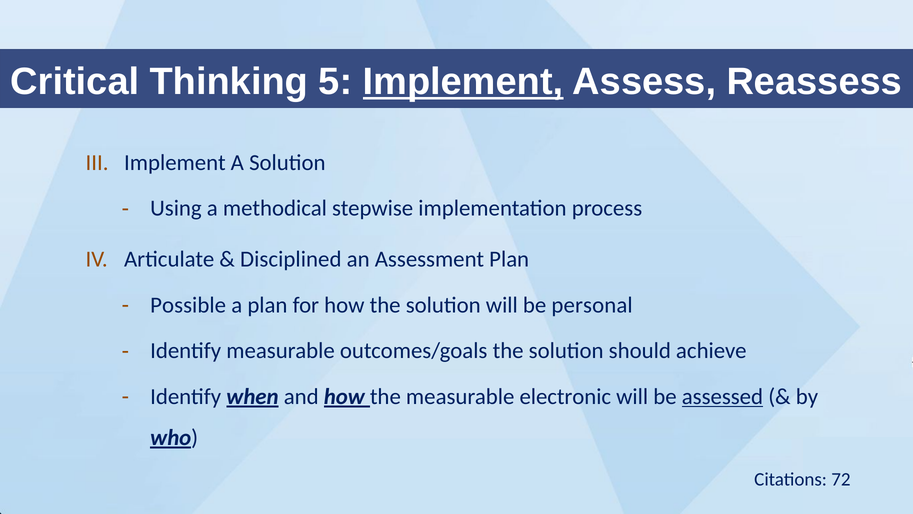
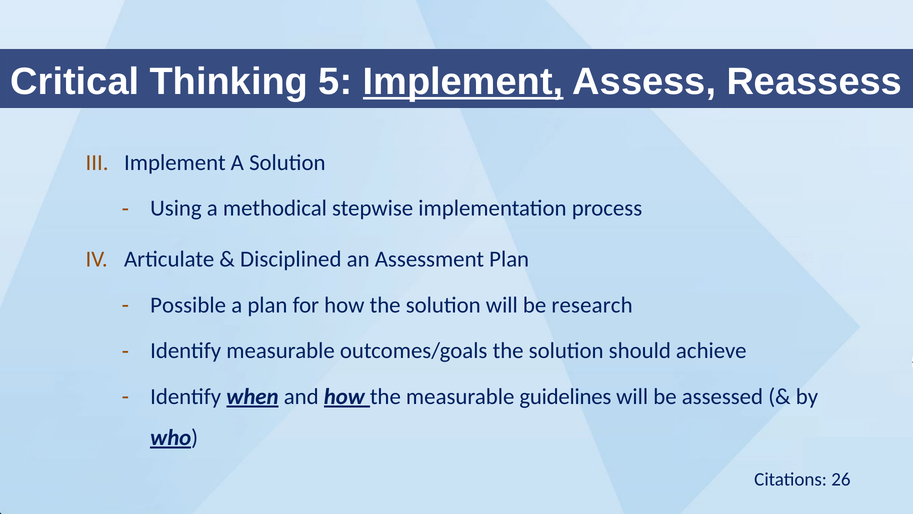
personal: personal -> research (592, 305)
electronic: electronic -> guidelines (565, 396)
assessed underline: present -> none (722, 396)
72: 72 -> 26 (841, 479)
